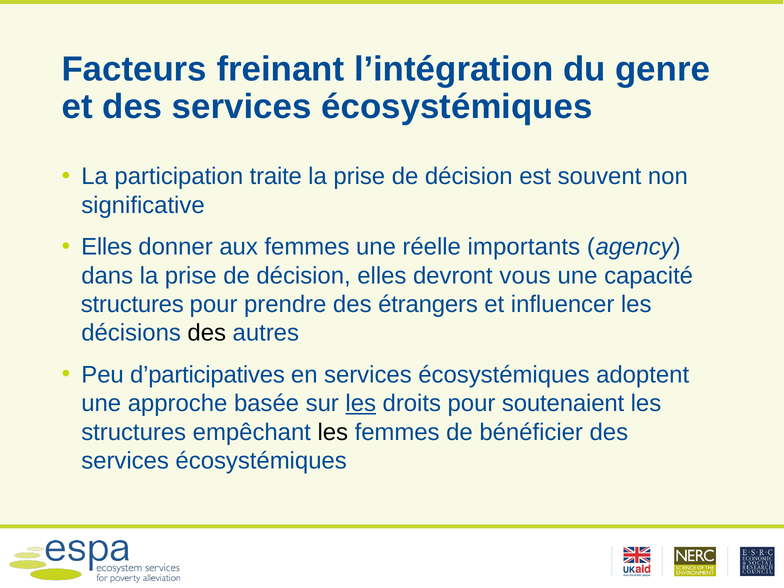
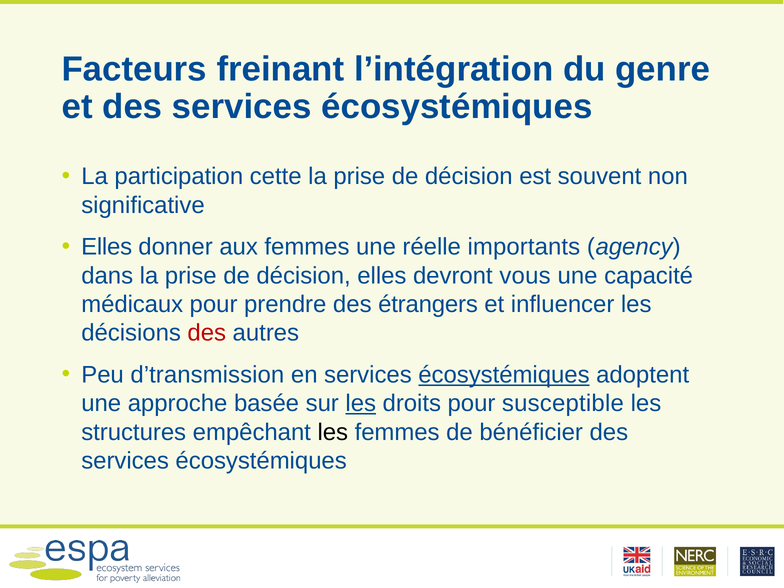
traite: traite -> cette (276, 176)
structures: structures -> médicaux (132, 304)
des colour: black -> red (207, 333)
d’participatives: d’participatives -> d’transmission (207, 375)
écosystémiques underline: none -> present (504, 375)
soutenaient: soutenaient -> susceptible (563, 404)
